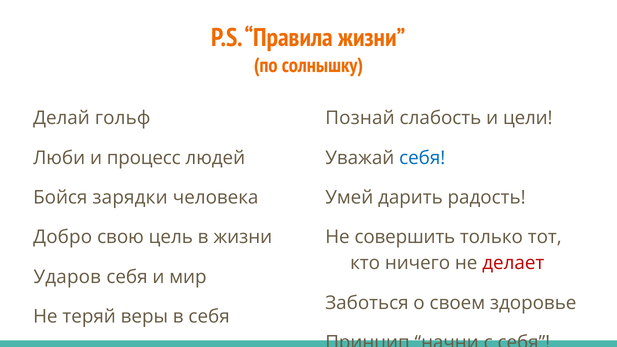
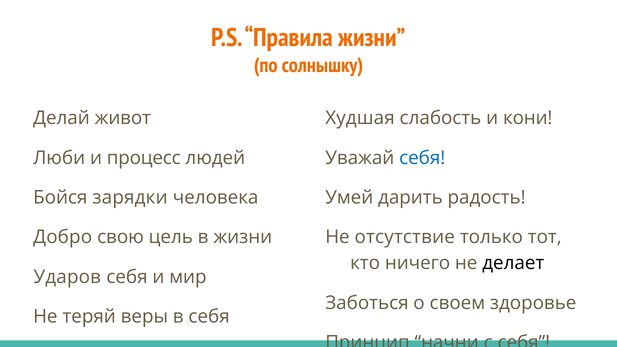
гольф: гольф -> живот (123, 118)
Познай: Познай -> Худшая (360, 118)
цели: цели -> кони (528, 118)
Не совершить: совершить -> отсутствие (405, 237)
делает colour: red -> black (513, 263)
